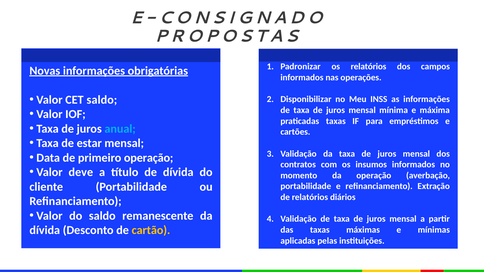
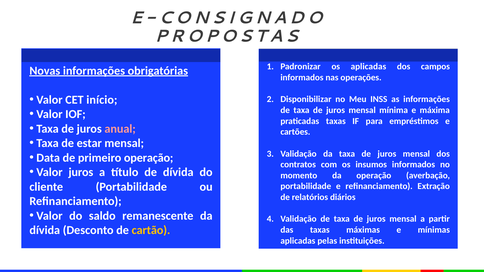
os relatórios: relatórios -> aplicadas (368, 67)
CET saldo: saldo -> início (102, 100)
anual colour: light blue -> pink (120, 129)
Valor deve: deve -> juros (81, 172)
